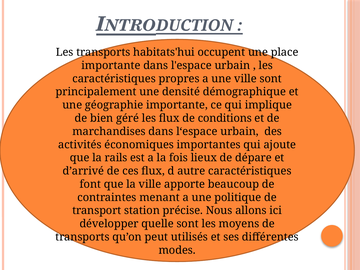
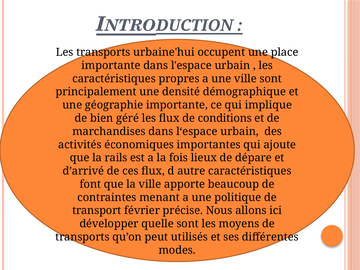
habitats'hui: habitats'hui -> urbaine'hui (164, 52)
station: station -> février (142, 211)
